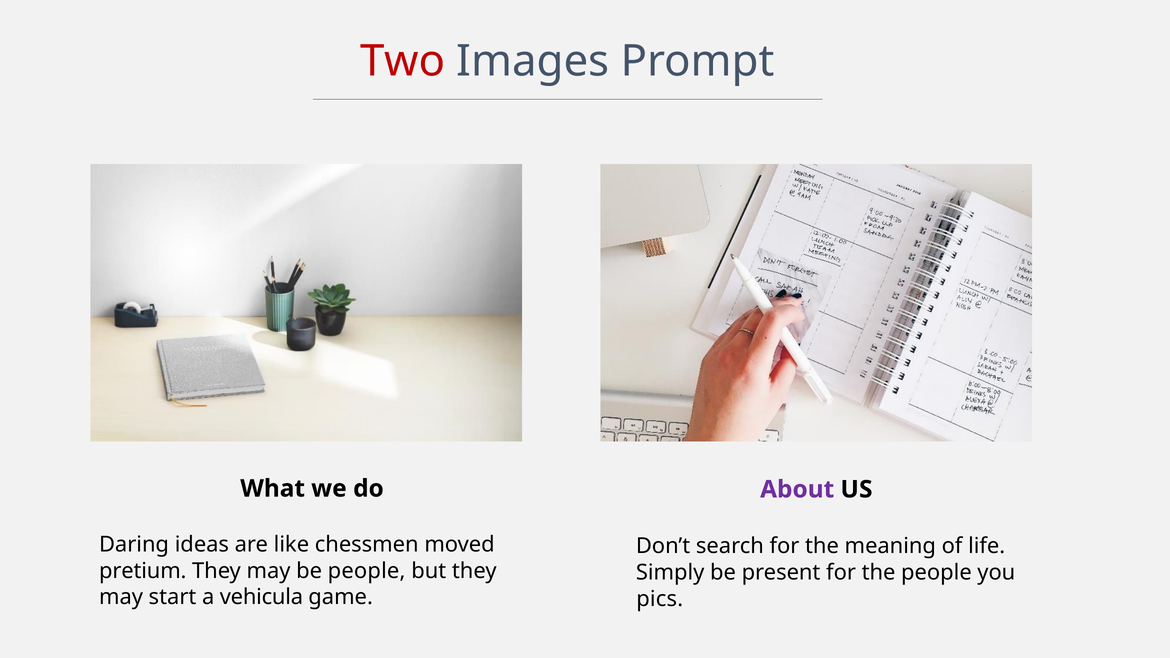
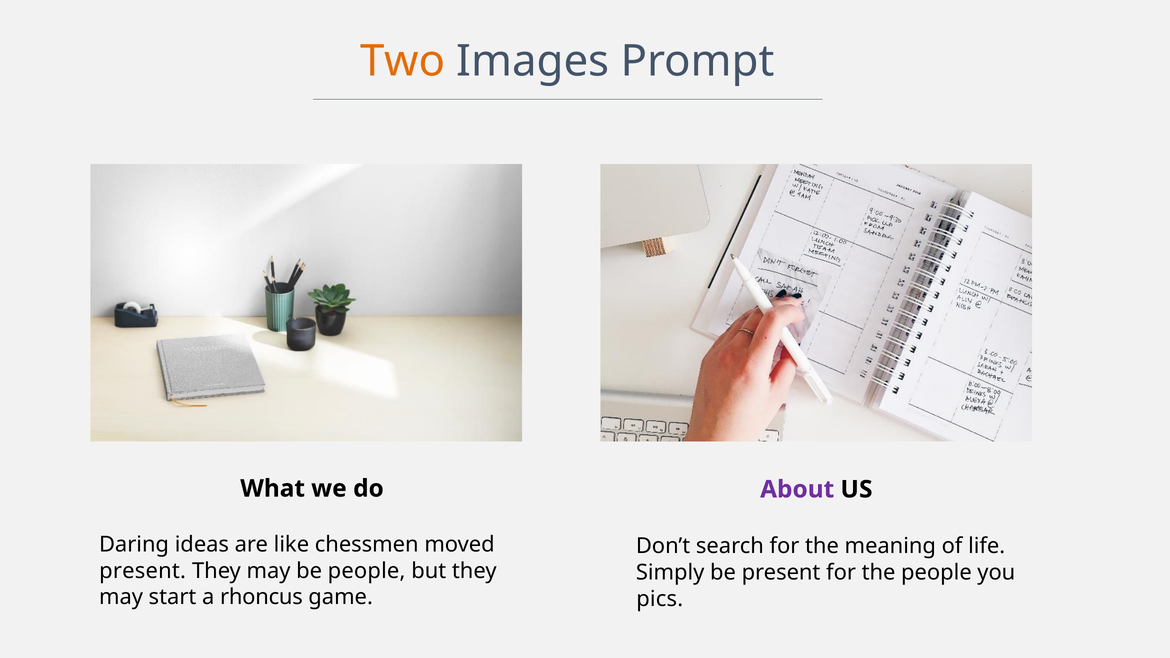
Two colour: red -> orange (403, 61)
pretium: pretium -> present (143, 571)
vehicula: vehicula -> rhoncus (261, 597)
